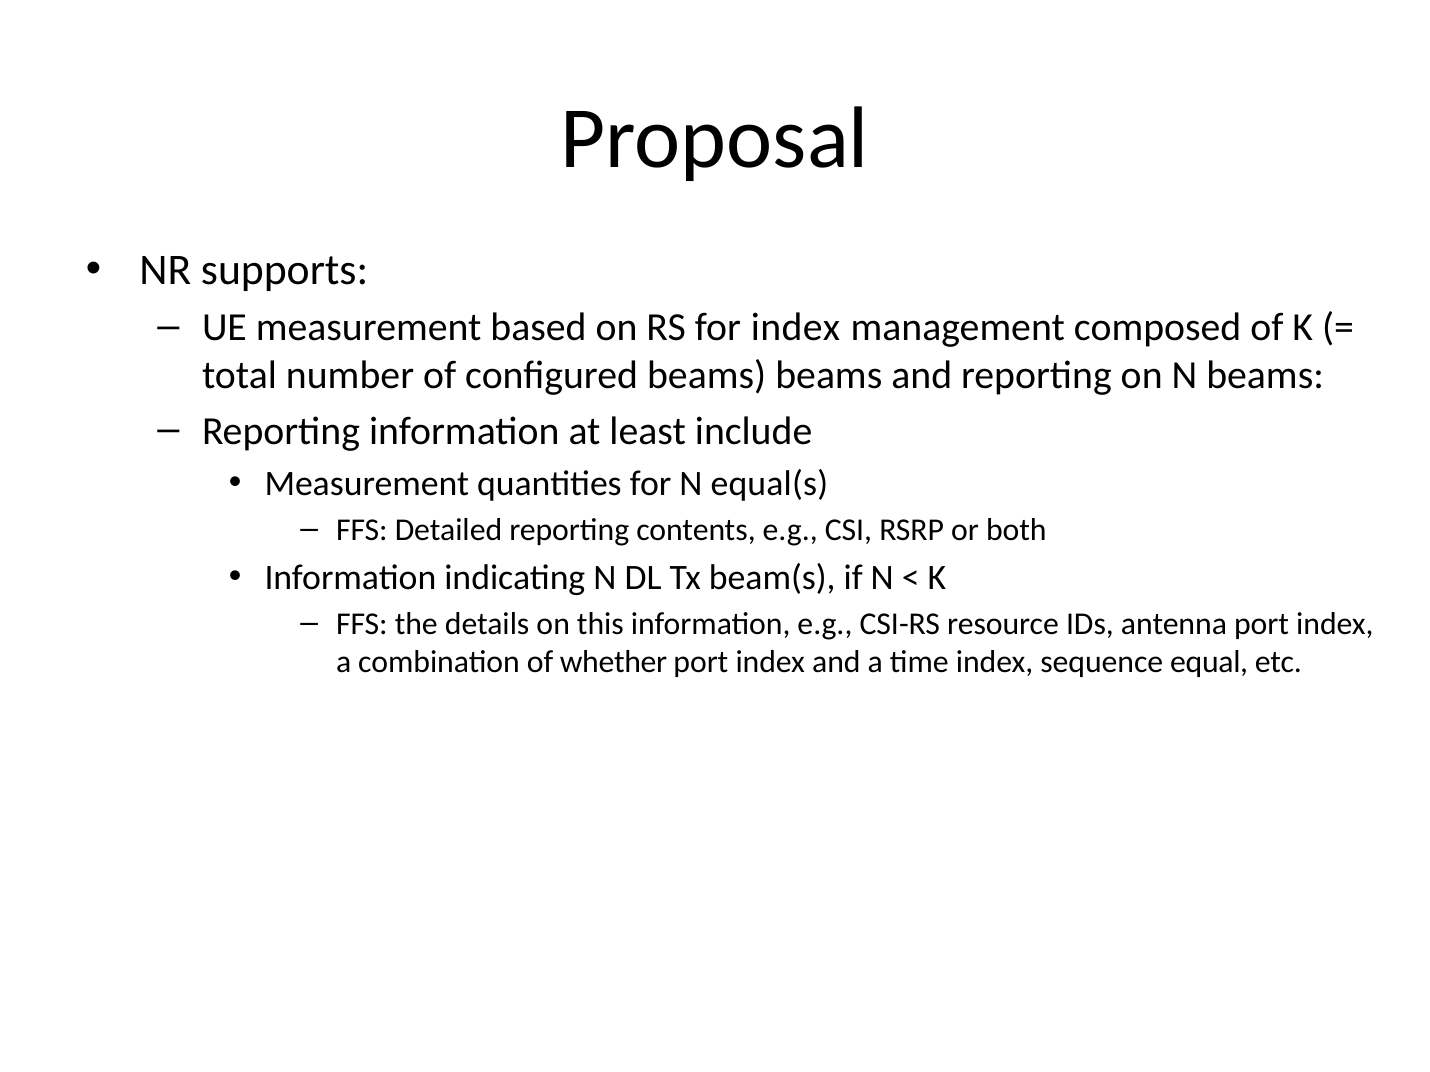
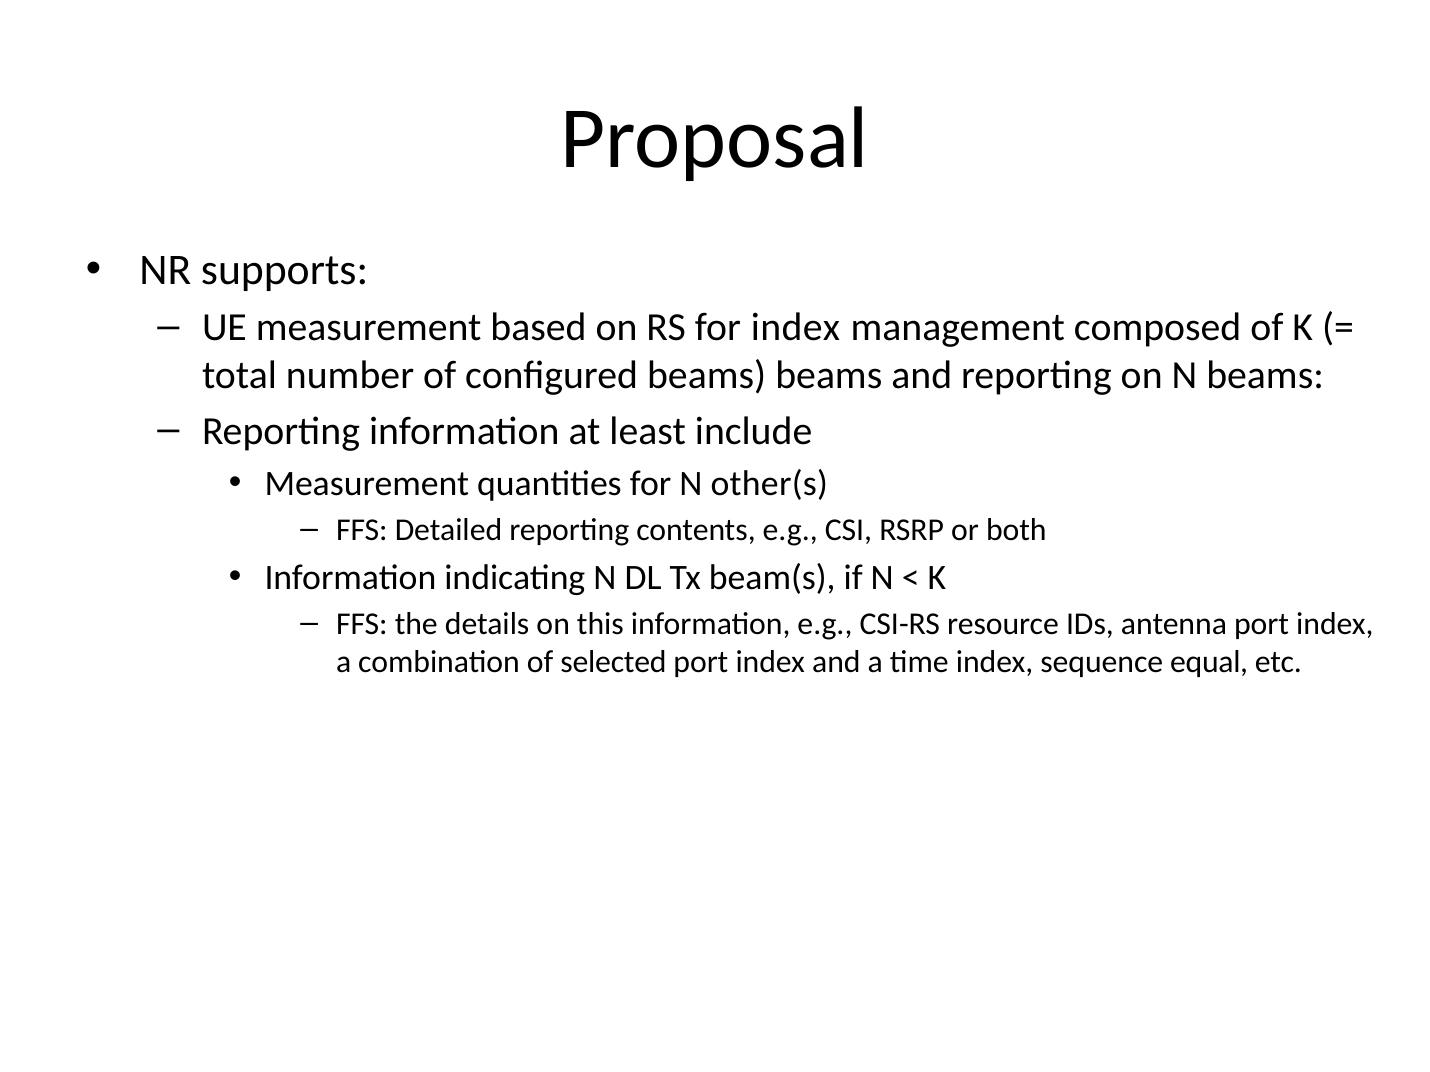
equal(s: equal(s -> other(s (769, 483)
whether: whether -> selected (613, 663)
